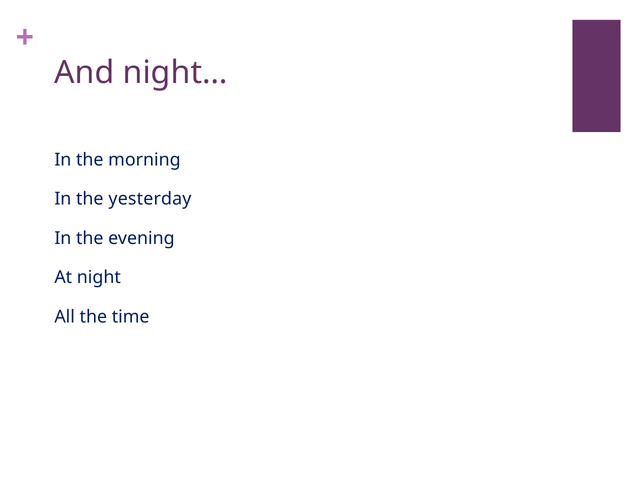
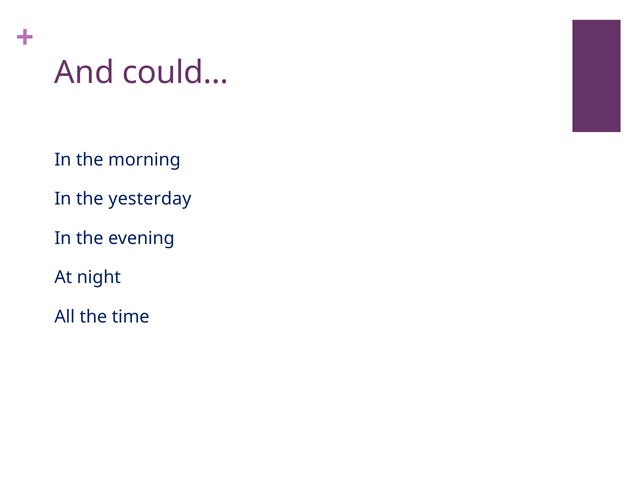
night…: night… -> could… (175, 73)
